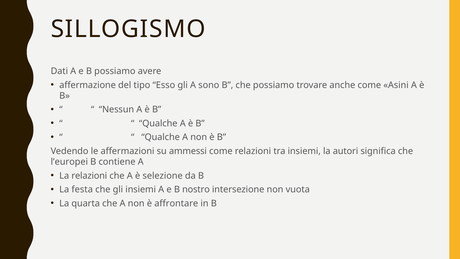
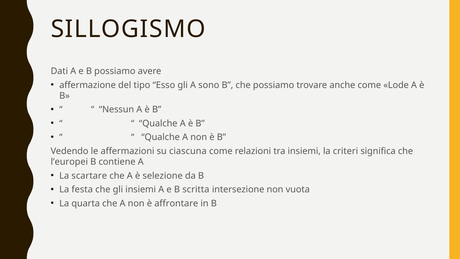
Asini: Asini -> Lode (396, 85)
ammessi: ammessi -> ciascuna (188, 151)
autori: autori -> criteri (345, 151)
La relazioni: relazioni -> scartare (89, 176)
nostro: nostro -> scritta (196, 189)
